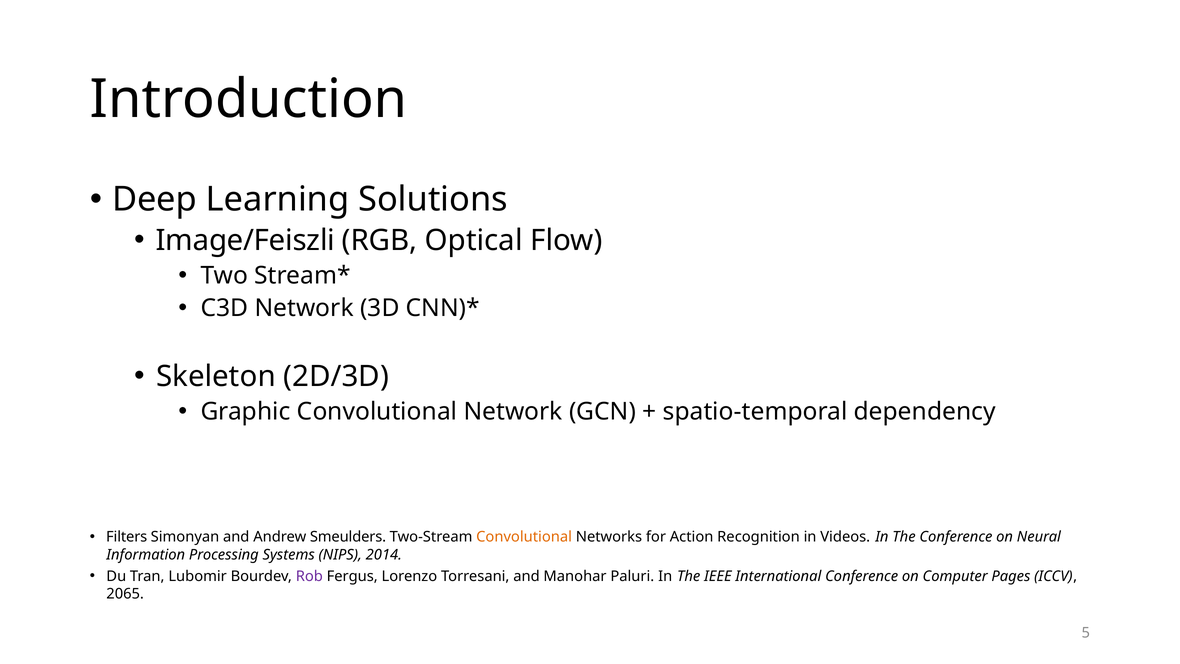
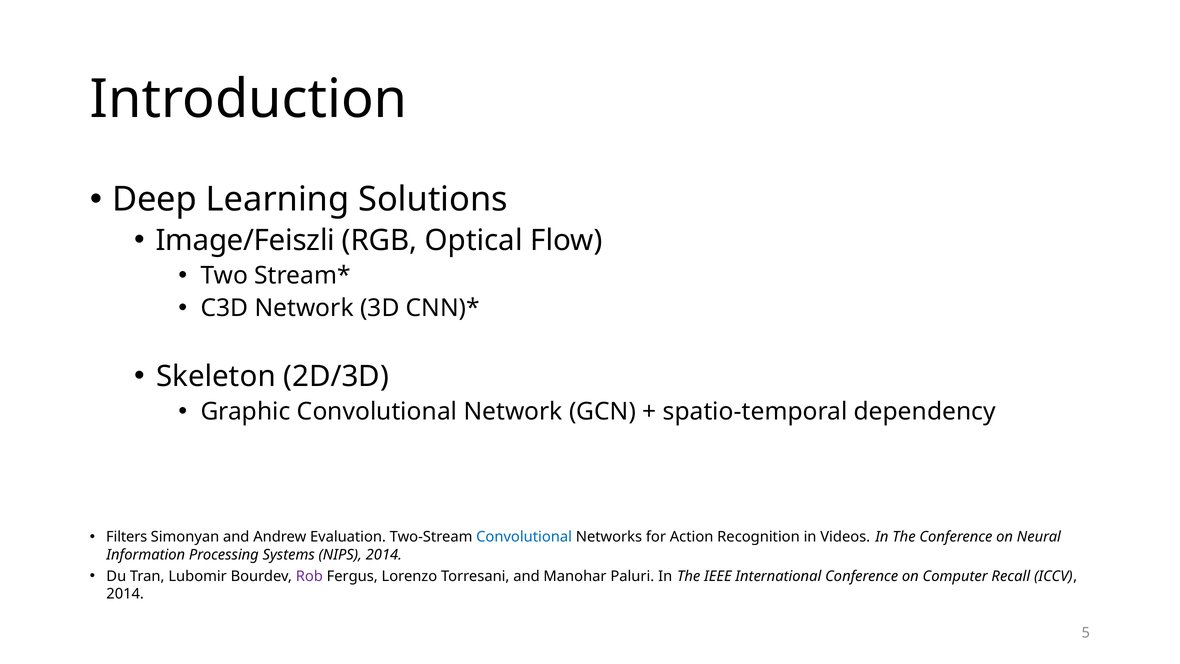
Smeulders: Smeulders -> Evaluation (348, 537)
Convolutional colour: orange -> blue (524, 537)
Pages: Pages -> Recall (1011, 576)
2065: 2065 -> 2014 (125, 594)
